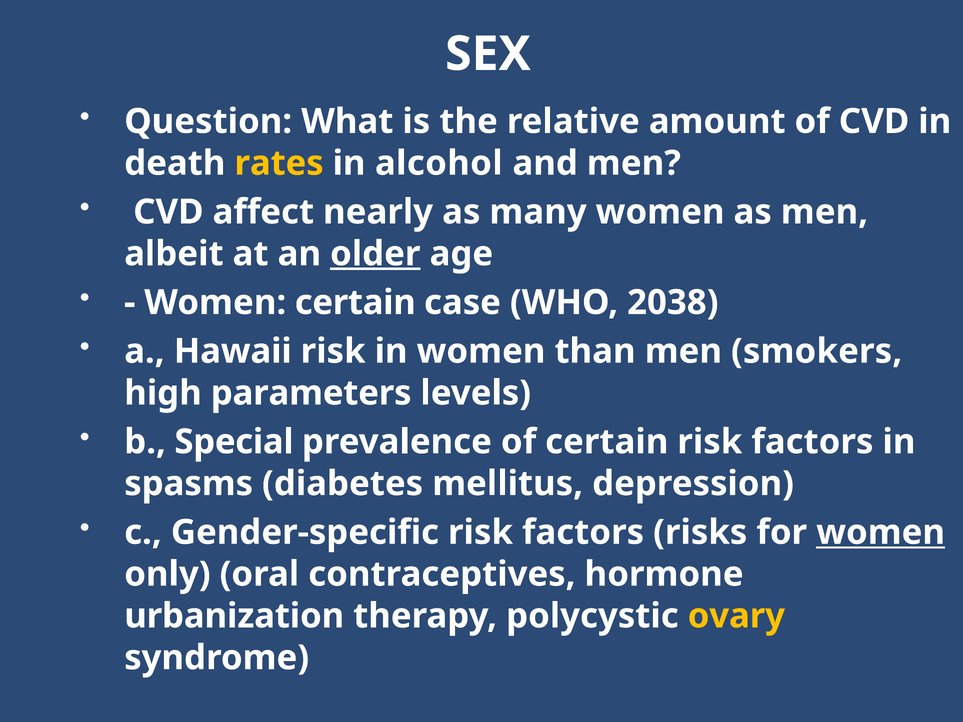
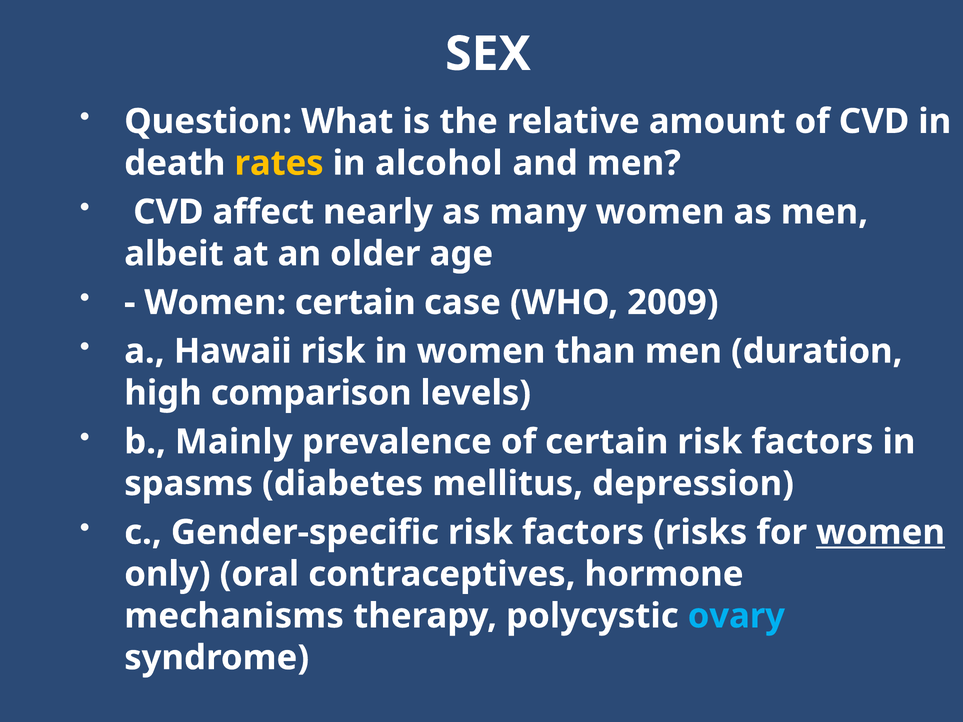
older underline: present -> none (375, 254)
2038: 2038 -> 2009 (673, 303)
smokers: smokers -> duration (817, 351)
parameters: parameters -> comparison (311, 393)
Special: Special -> Mainly (234, 442)
urbanization: urbanization -> mechanisms (234, 616)
ovary colour: yellow -> light blue (736, 616)
